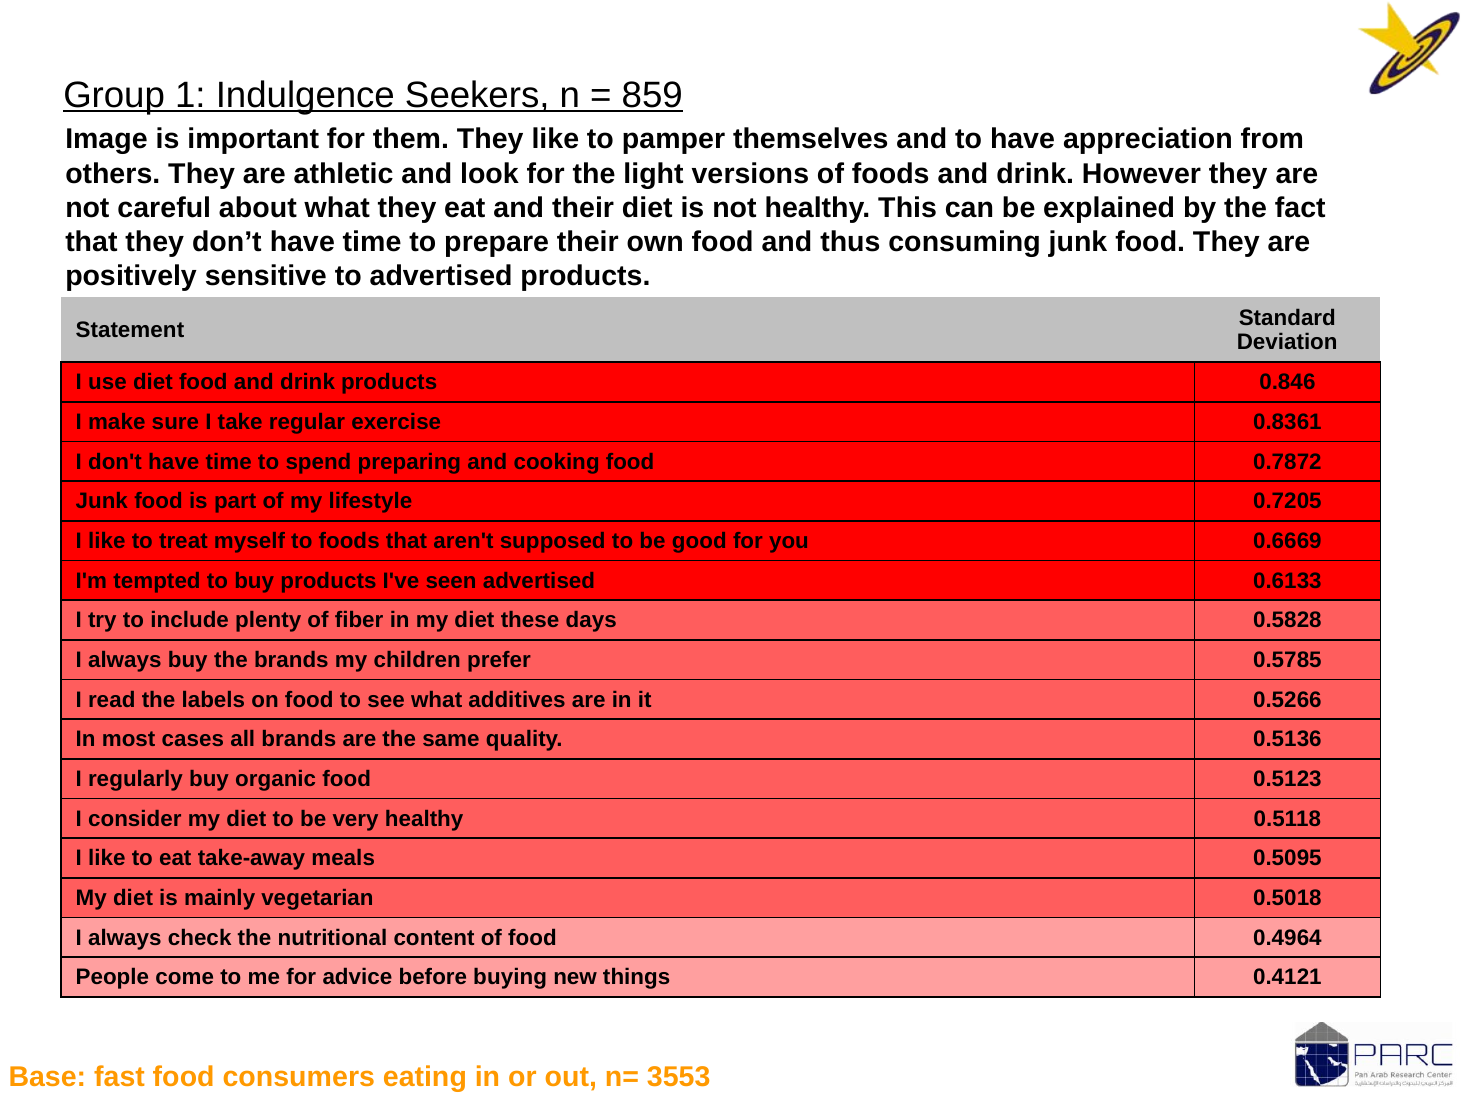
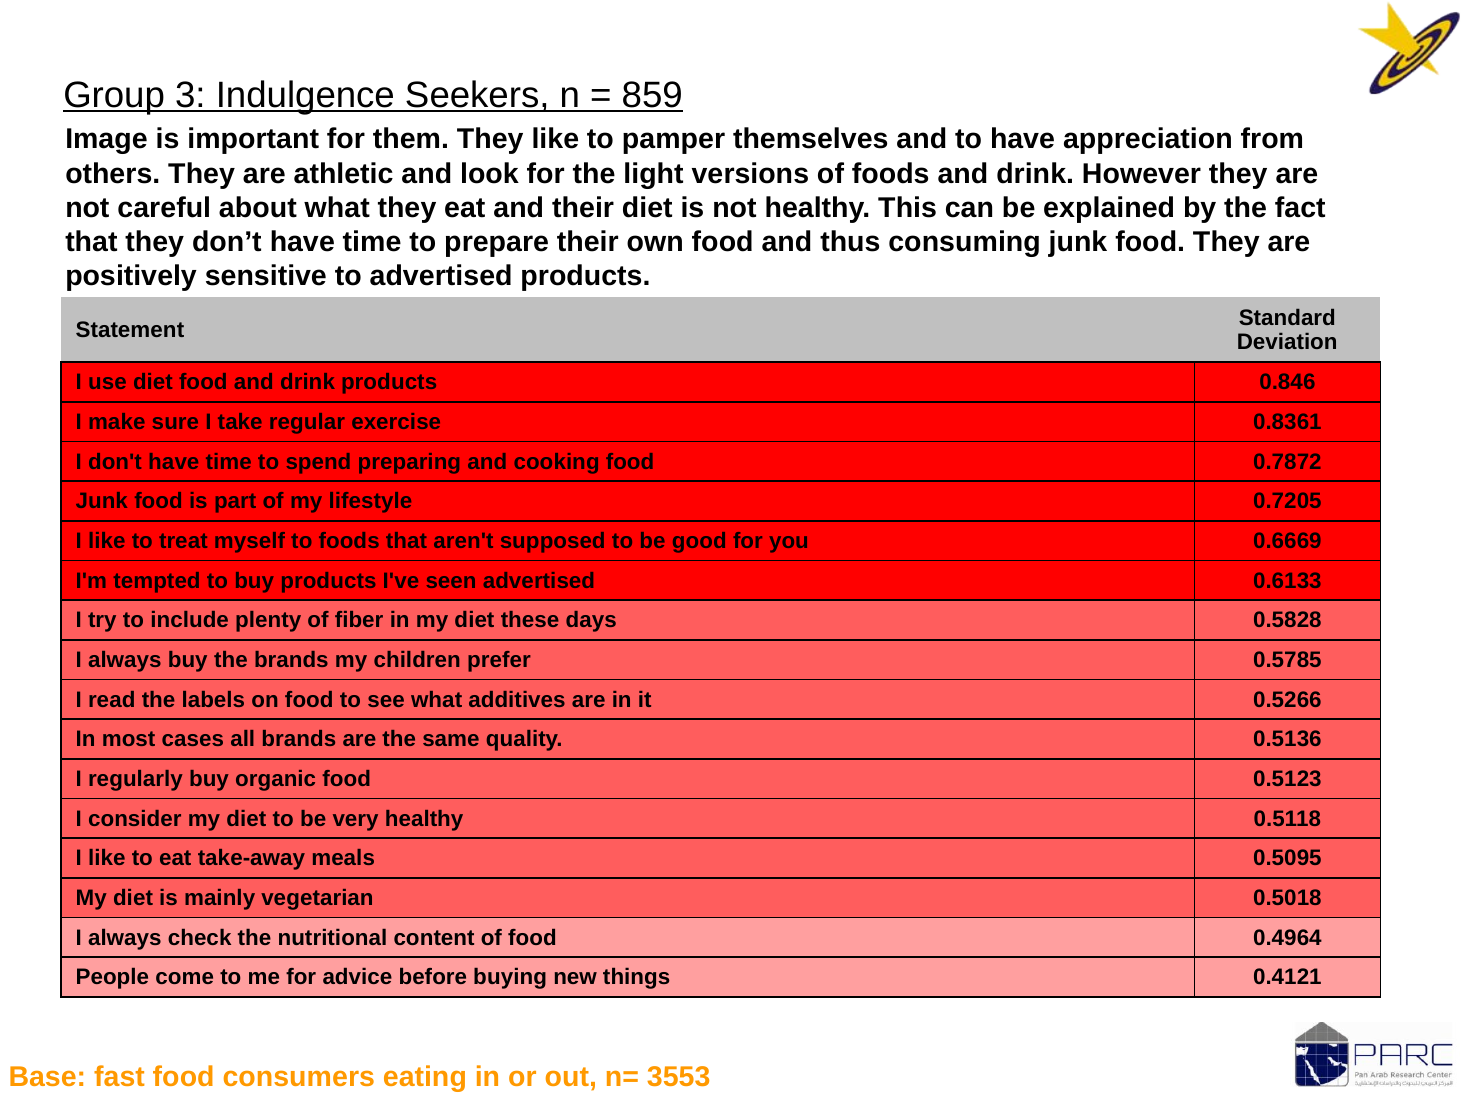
1: 1 -> 3 (190, 95)
